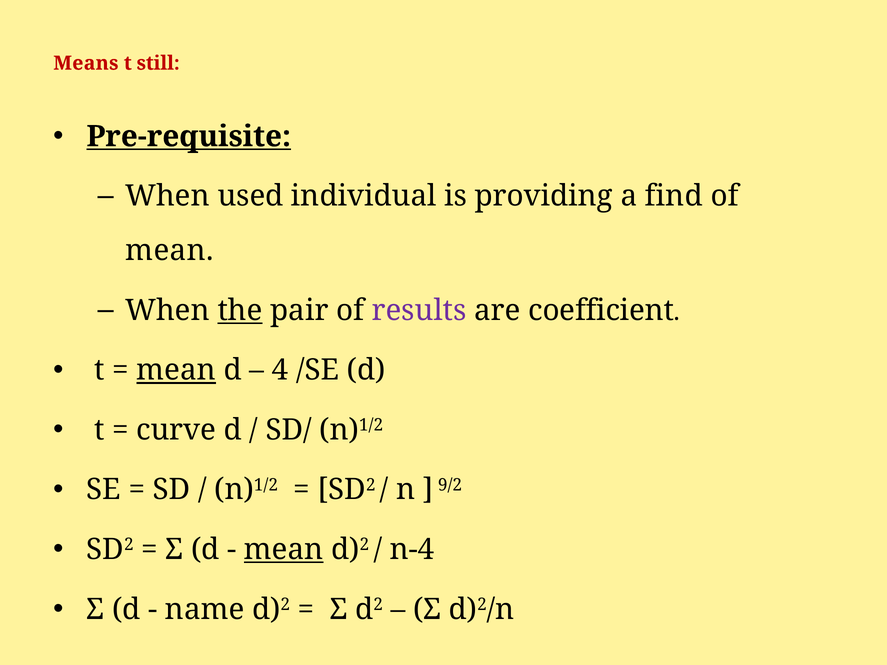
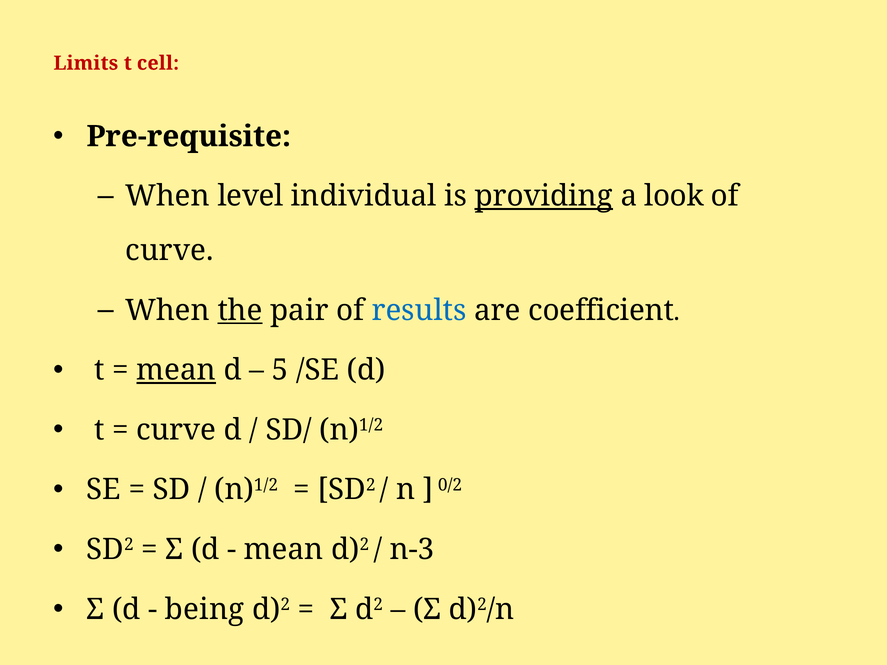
Means: Means -> Limits (86, 63)
still: still -> cell (158, 63)
Pre-requisite underline: present -> none (189, 137)
used: used -> level (251, 196)
providing underline: none -> present (544, 196)
find: find -> look (674, 196)
mean: mean -> curve (170, 251)
results colour: purple -> blue (419, 311)
4: 4 -> 5 (280, 370)
9/2: 9/2 -> 0/2 (450, 485)
mean underline: present -> none (284, 550)
n-4: n-4 -> n-3 (412, 550)
name: name -> being (205, 609)
